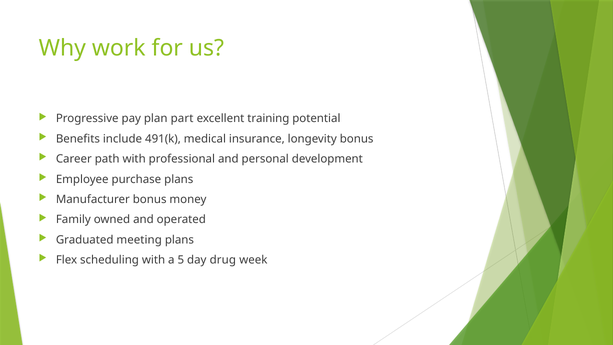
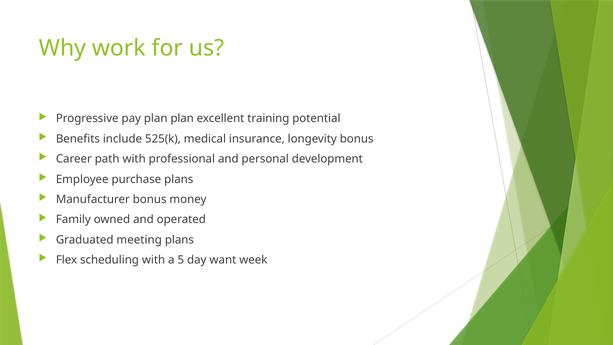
plan part: part -> plan (182, 119)
491(k: 491(k -> 525(k (163, 139)
drug: drug -> want (223, 260)
